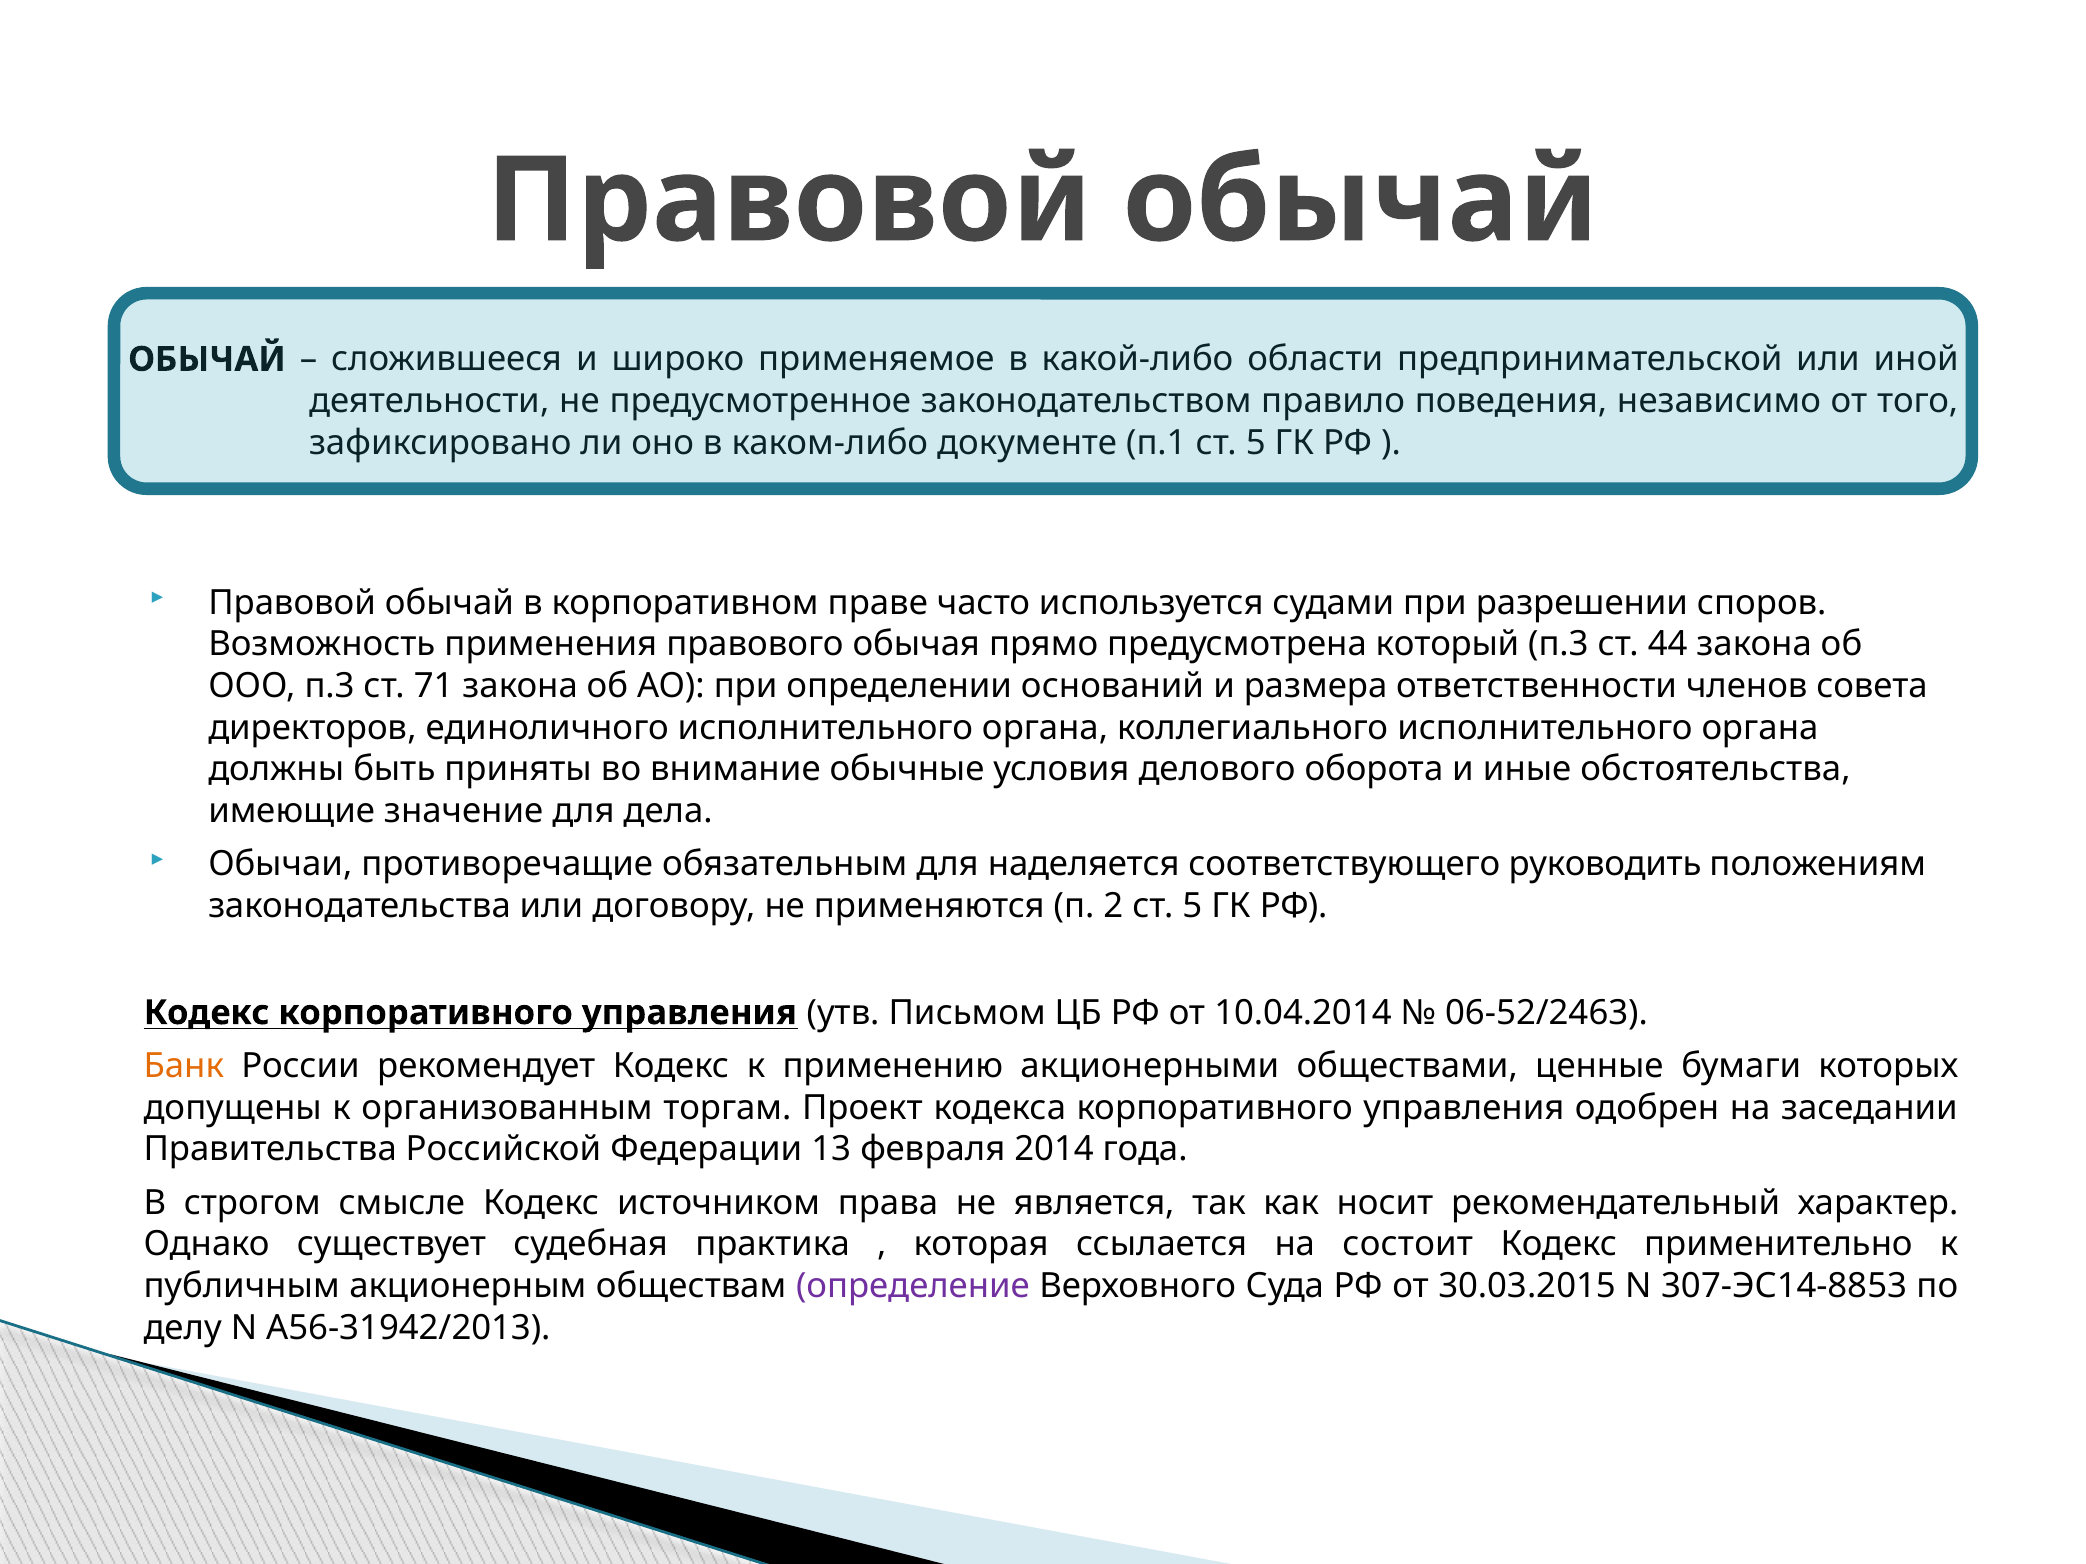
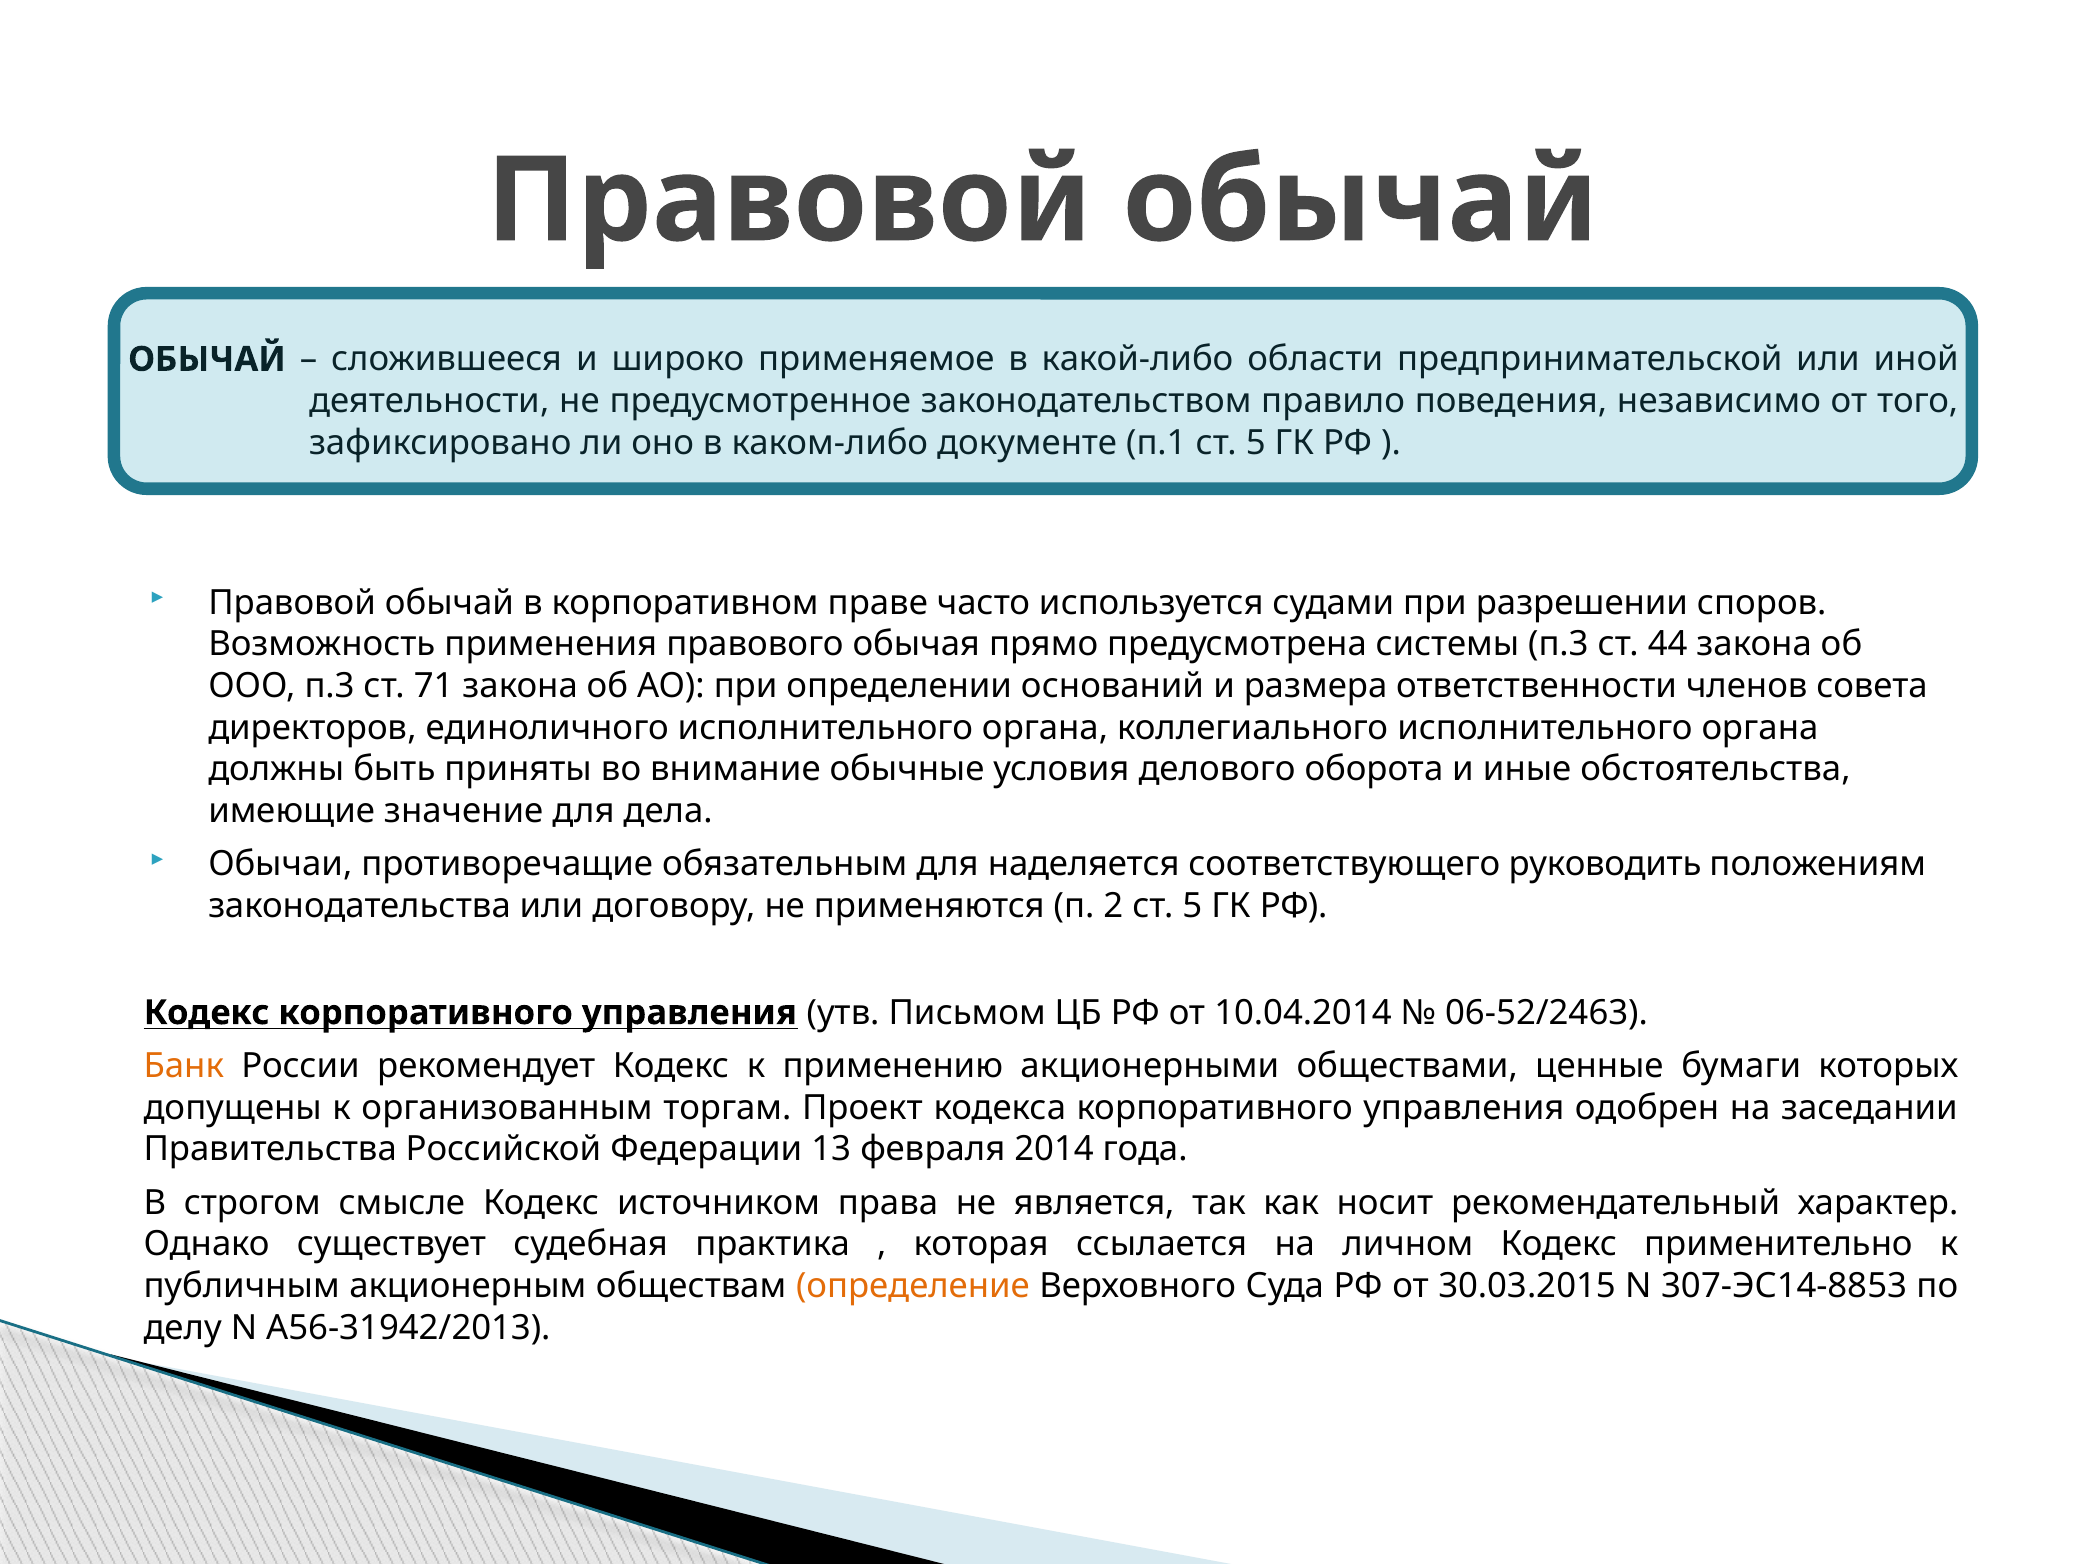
который: который -> системы (1447, 645)
состоит: состоит -> личном (1408, 1245)
определение colour: purple -> orange (913, 1287)
